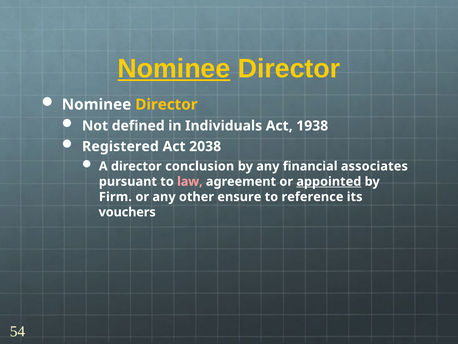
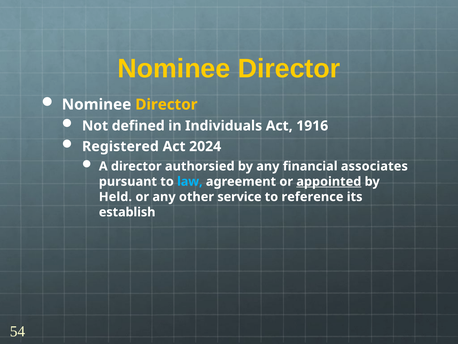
Nominee underline: present -> none (174, 68)
1938: 1938 -> 1916 (312, 126)
2038: 2038 -> 2024 (205, 146)
conclusion: conclusion -> authorsied (200, 166)
law colour: pink -> light blue (190, 181)
Firm: Firm -> Held (115, 197)
ensure: ensure -> service (239, 197)
vouchers: vouchers -> establish (127, 212)
